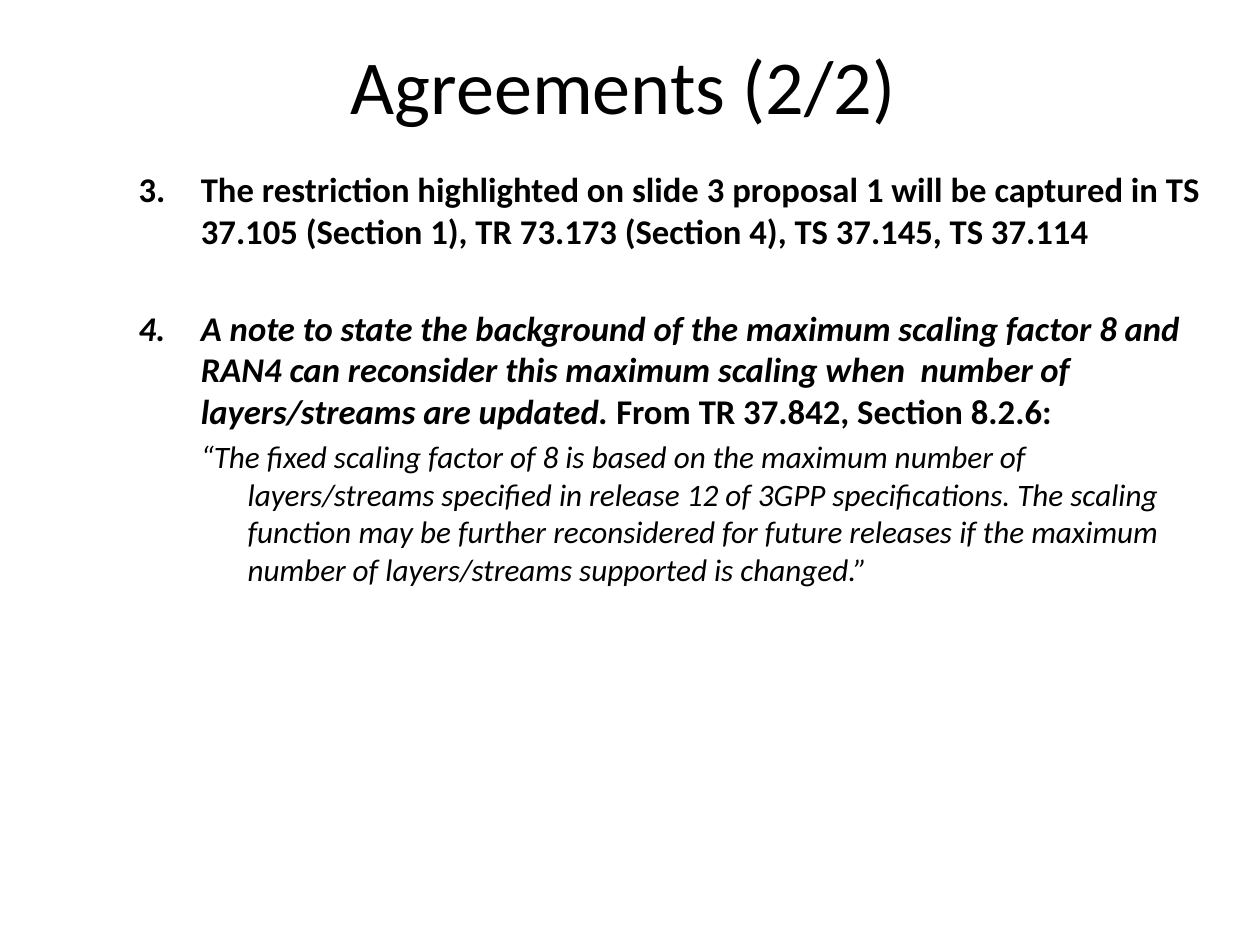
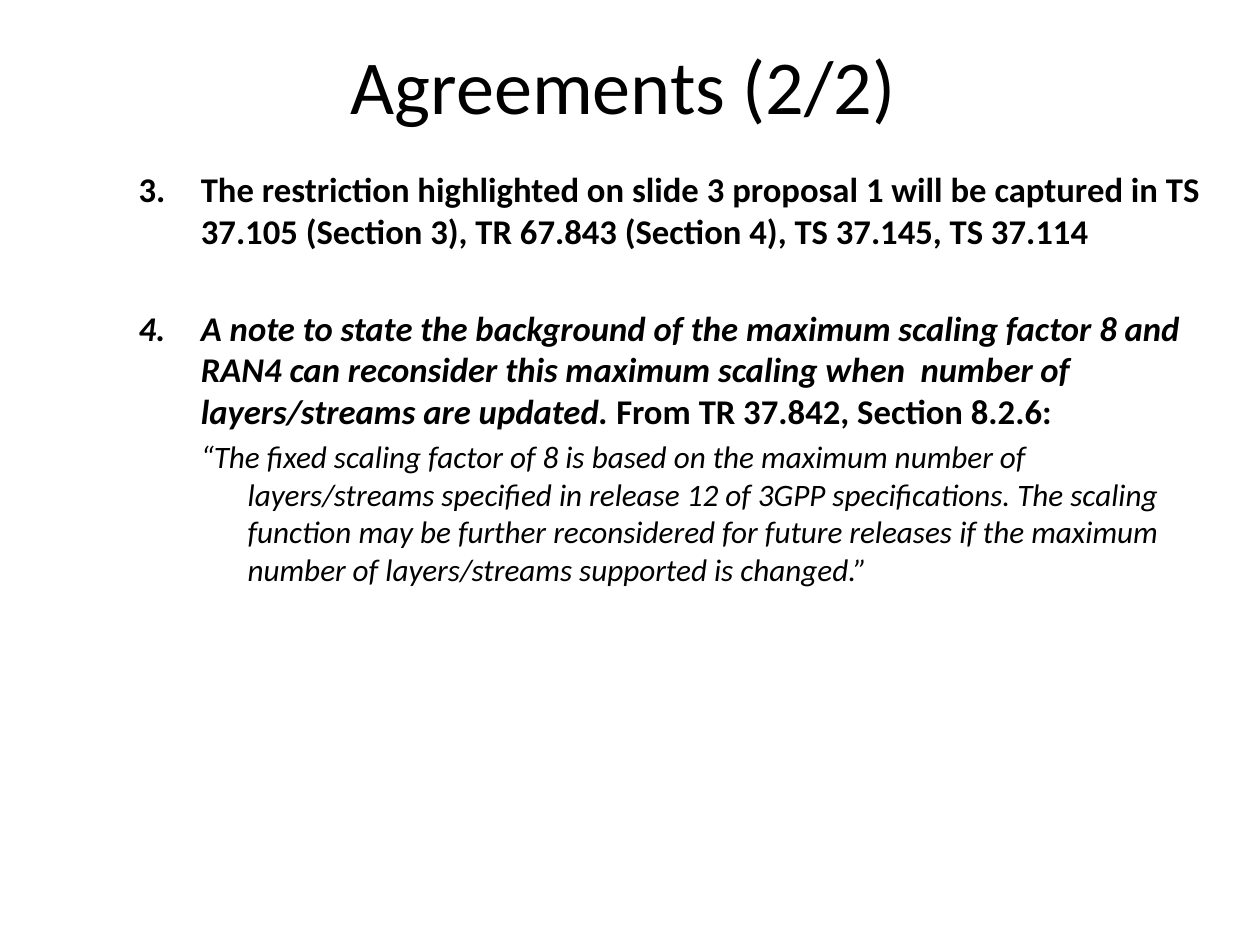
Section 1: 1 -> 3 (449, 233)
73.173: 73.173 -> 67.843 (569, 233)
